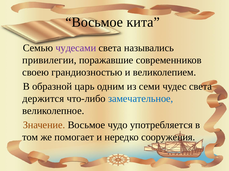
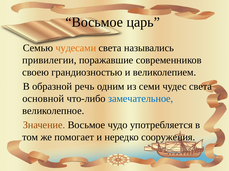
кита: кита -> царь (143, 22)
чудесами colour: purple -> orange (76, 48)
царь: царь -> речь (85, 87)
держится: держится -> основной (43, 99)
